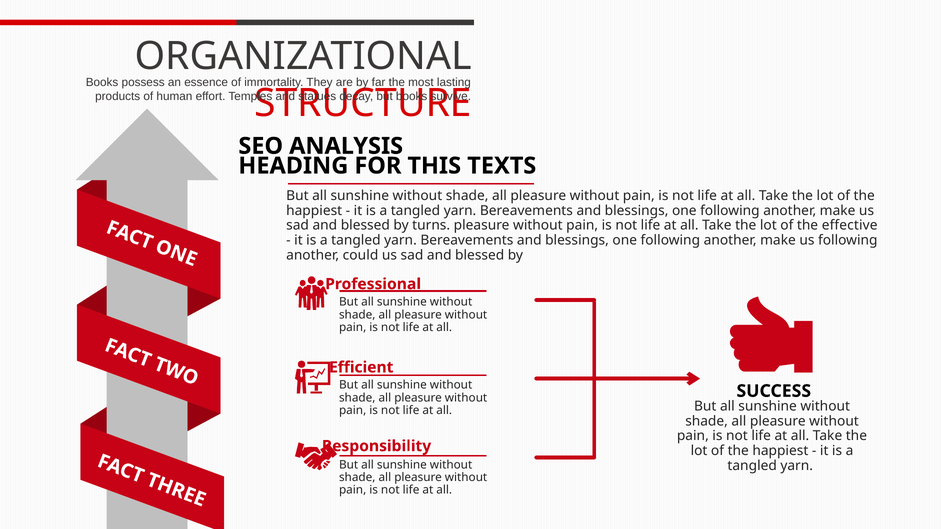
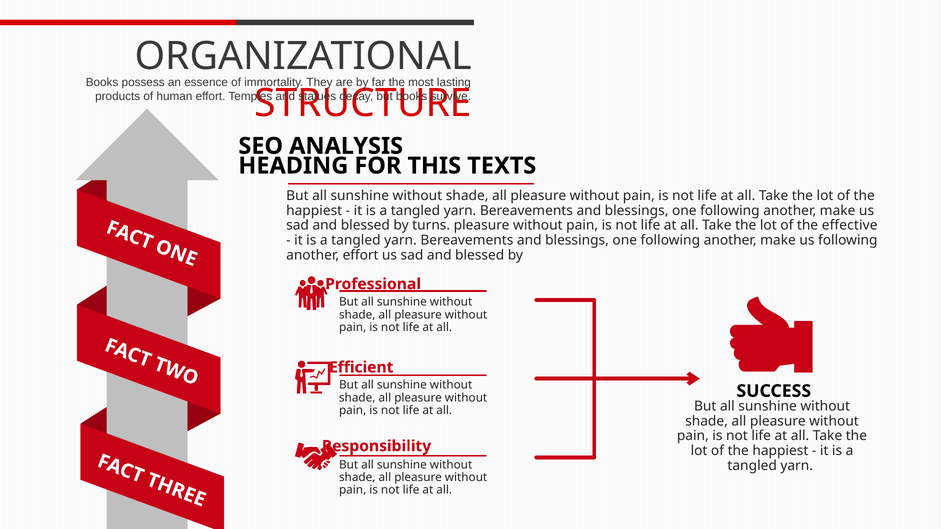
another could: could -> effort (361, 255)
